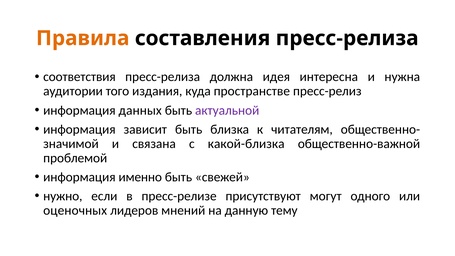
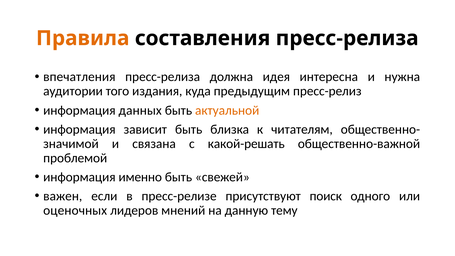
соответствия: соответствия -> впечатления (79, 77)
пространстве: пространстве -> предыдущим (252, 91)
актуальной colour: purple -> orange (227, 110)
какой-близка: какой-близка -> какой-решать (246, 144)
нужно: нужно -> важен (63, 196)
могут: могут -> поиск (326, 196)
